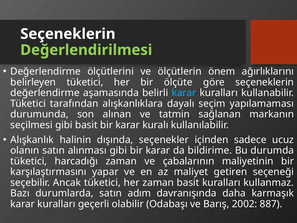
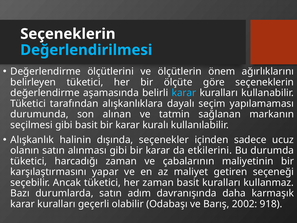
Değerlendirilmesi colour: light green -> light blue (86, 50)
bildirime: bildirime -> etkilerini (210, 150)
887: 887 -> 918 (271, 204)
